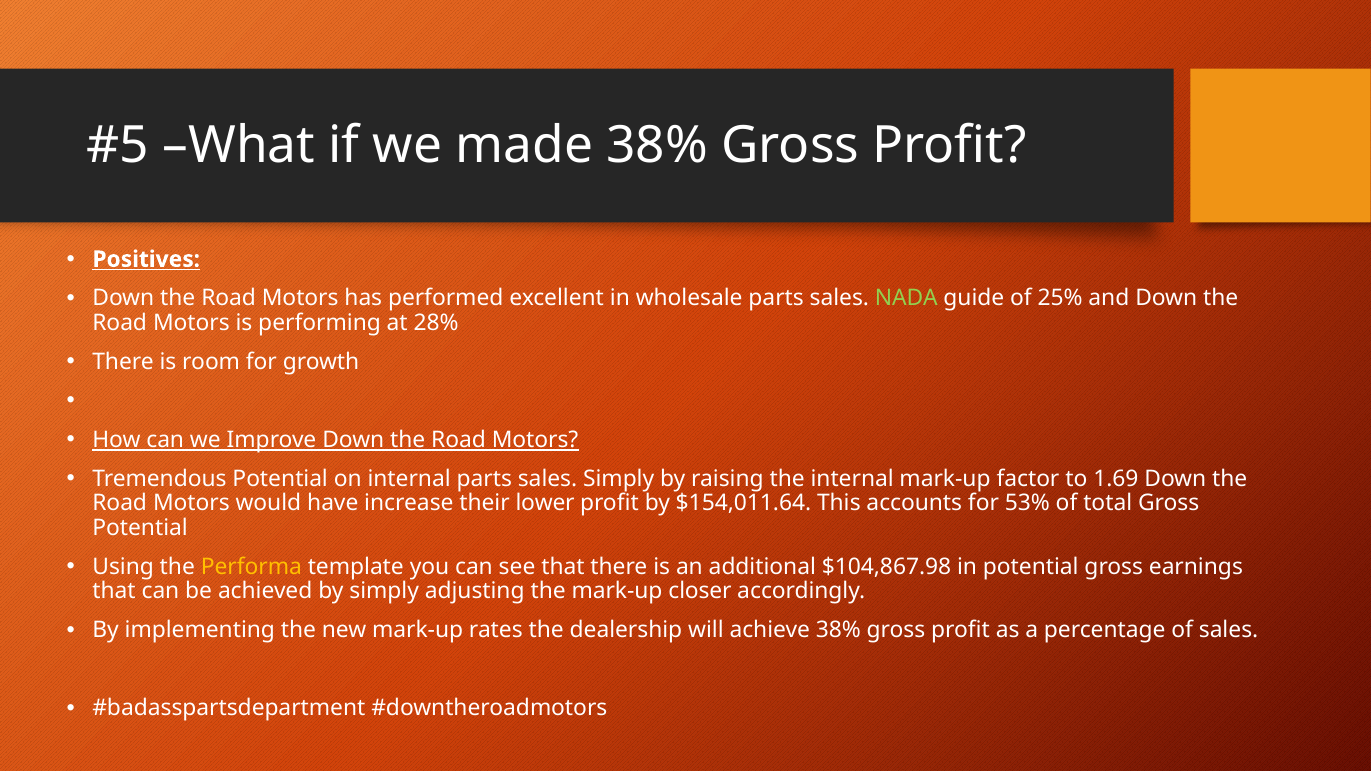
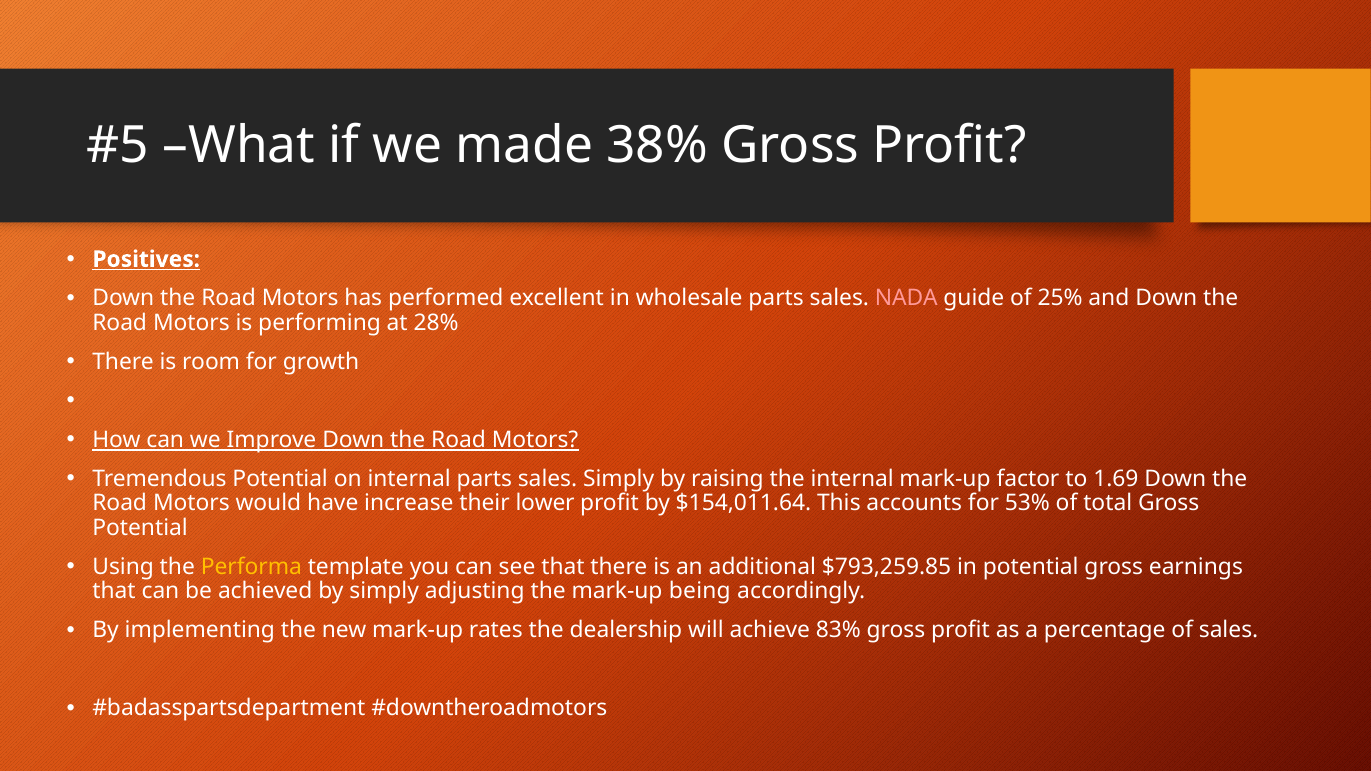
NADA colour: light green -> pink (906, 298)
$104,867.98: $104,867.98 -> $793,259.85 (887, 567)
closer: closer -> being (700, 592)
achieve 38%: 38% -> 83% (838, 631)
